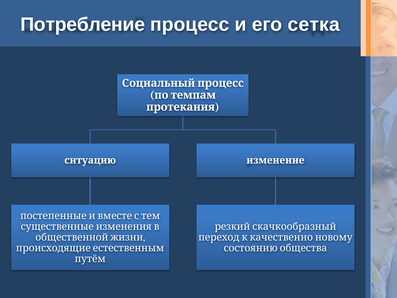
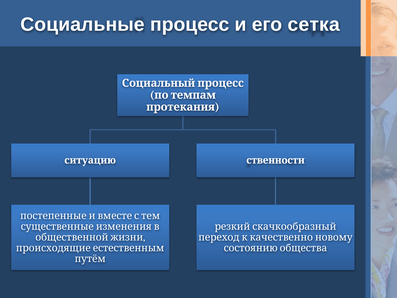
Потребление: Потребление -> Социальные (83, 24)
изменение: изменение -> ственности (276, 160)
